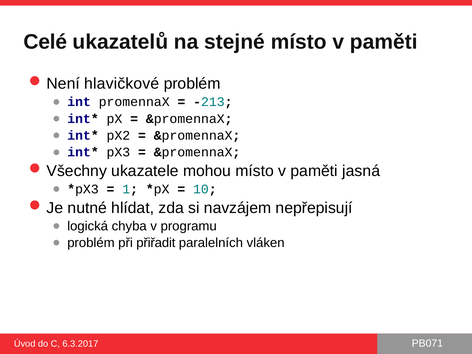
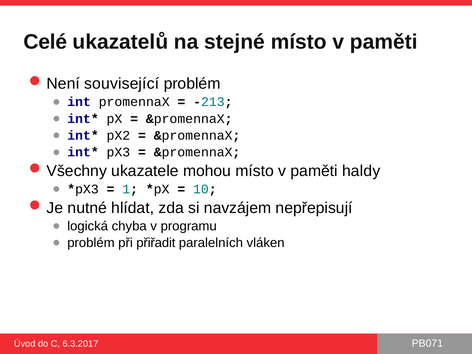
hlavičkové: hlavičkové -> související (122, 84)
jasná: jasná -> haldy (361, 171)
